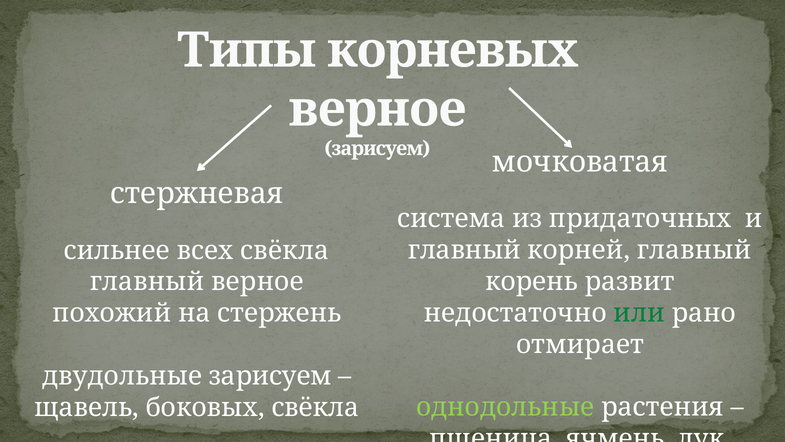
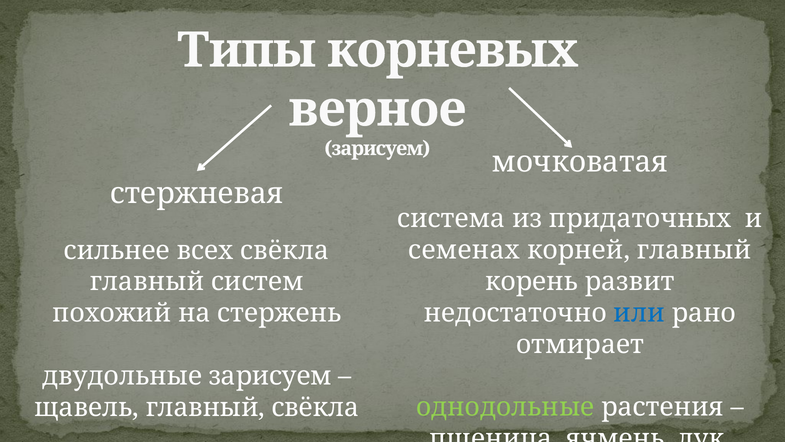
главный: главный -> семенах (464, 250)
главный верное: верное -> систем (257, 282)
или colour: green -> blue (639, 313)
щавель боковых: боковых -> главный (205, 407)
